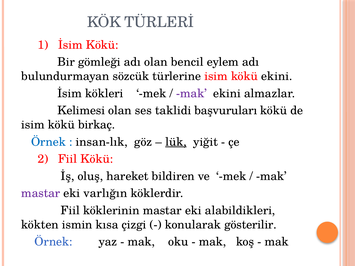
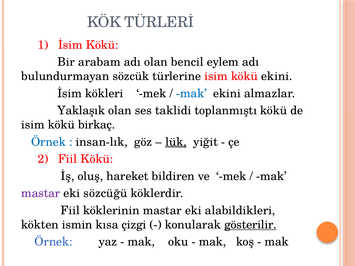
gömleği: gömleği -> arabam (99, 62)
mak colour: purple -> blue (191, 93)
Kelimesi: Kelimesi -> Yaklaşık (81, 111)
başvuruları: başvuruları -> toplanmıştı (226, 111)
varlığın: varlığın -> sözcüğü (105, 193)
gösterilir underline: none -> present (250, 225)
